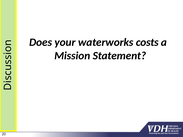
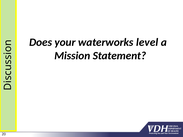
costs: costs -> level (147, 42)
